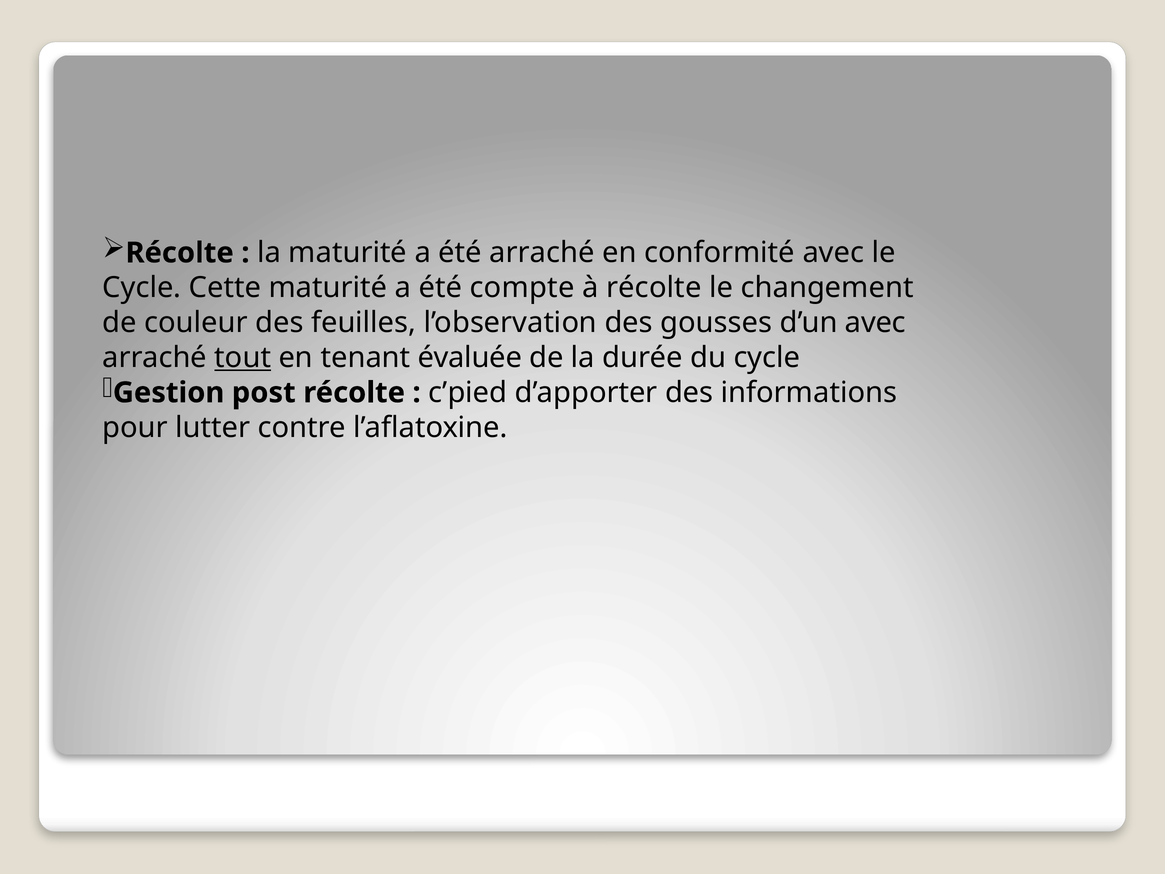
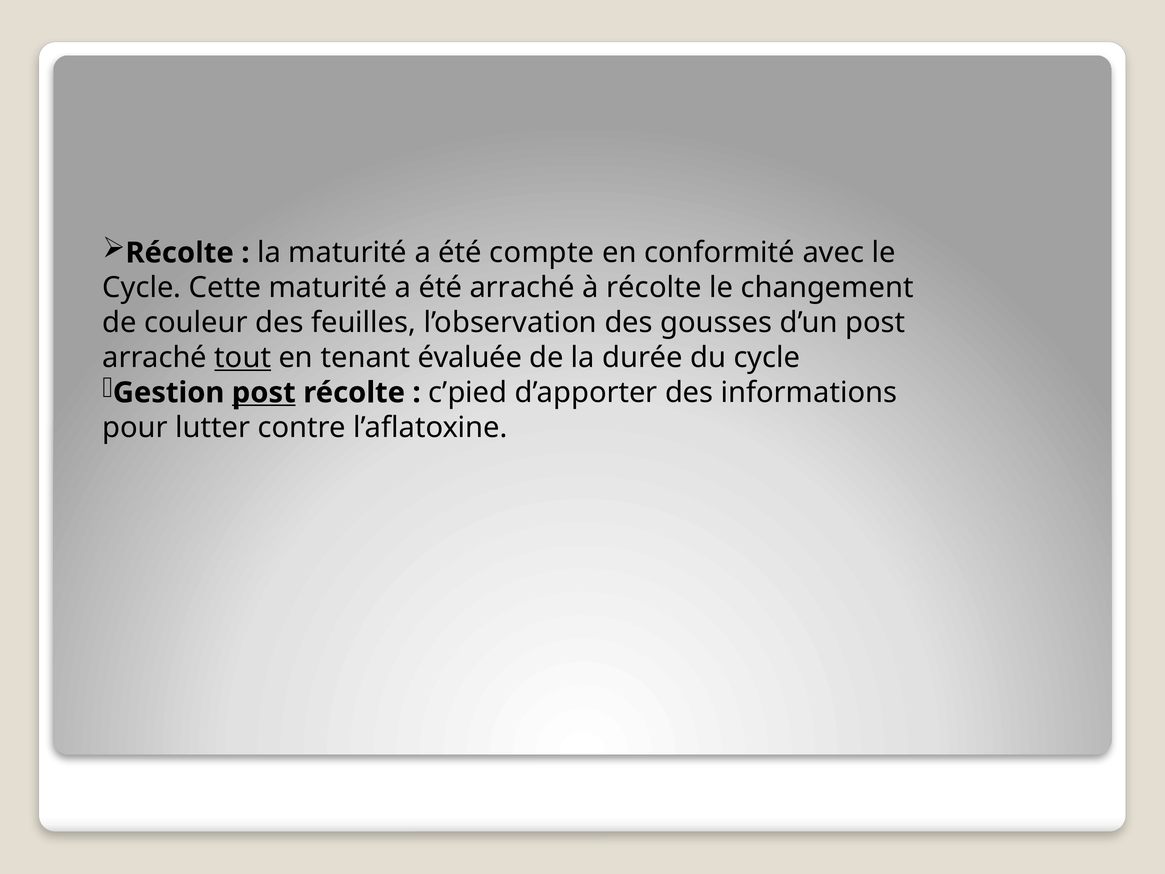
été arraché: arraché -> compte (542, 253)
été compte: compte -> arraché (522, 288)
d’un avec: avec -> post (875, 323)
post underline: none -> present (264, 393)
